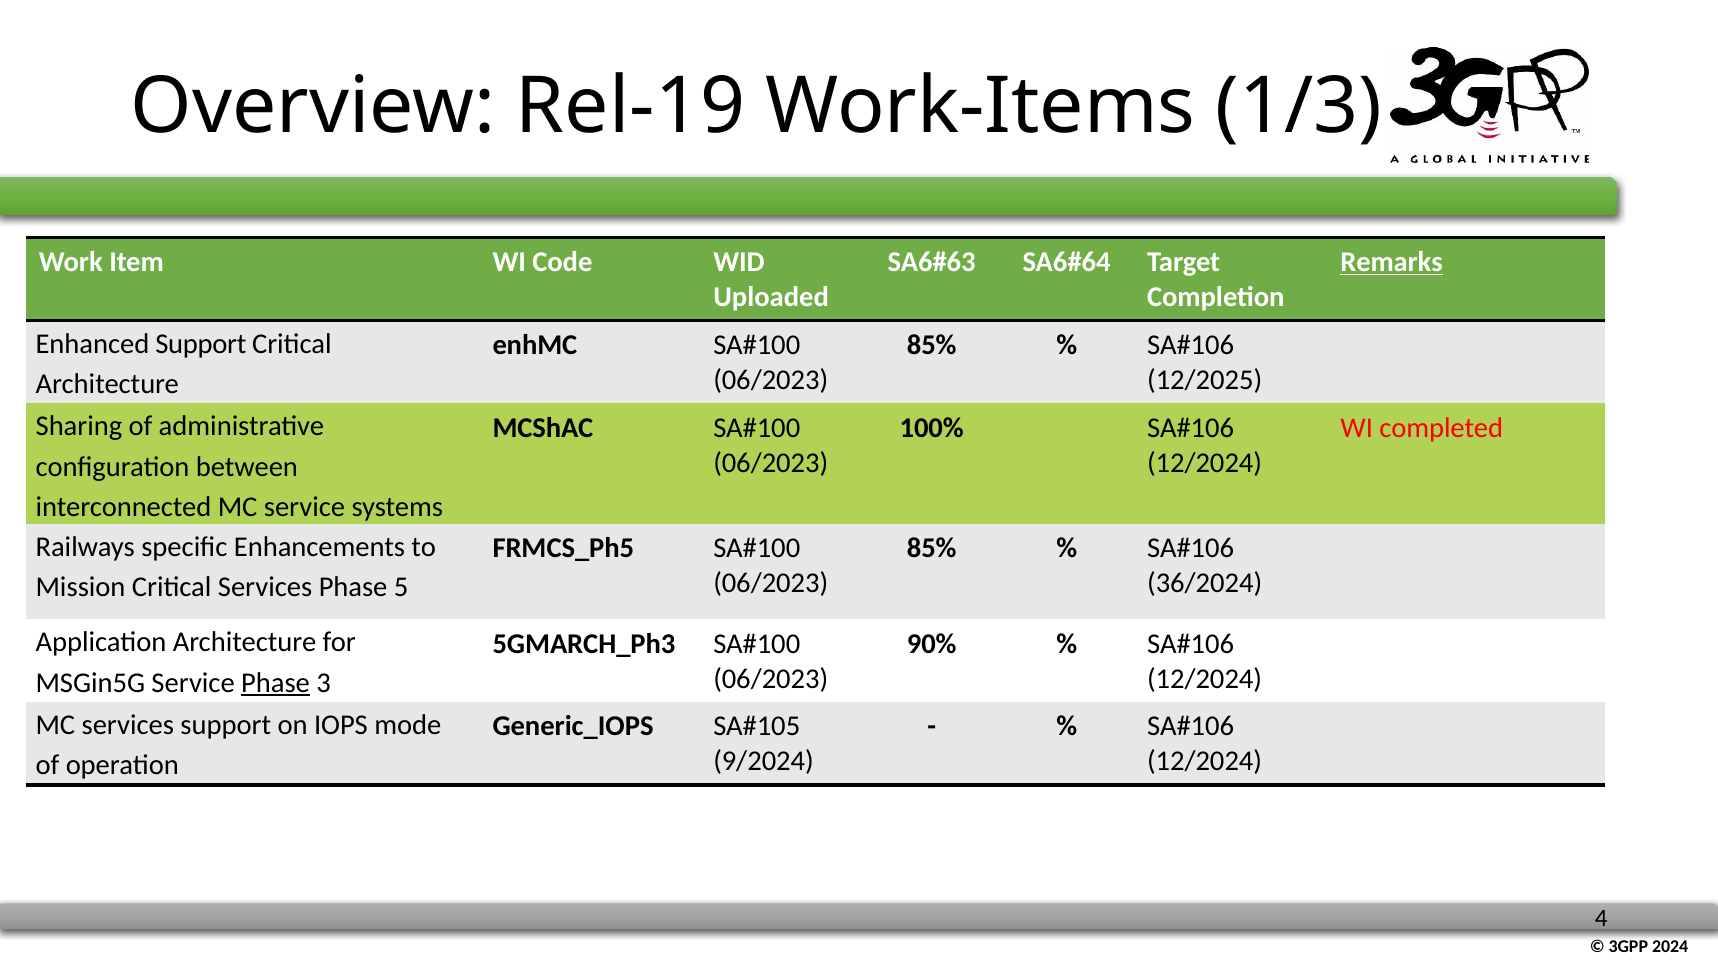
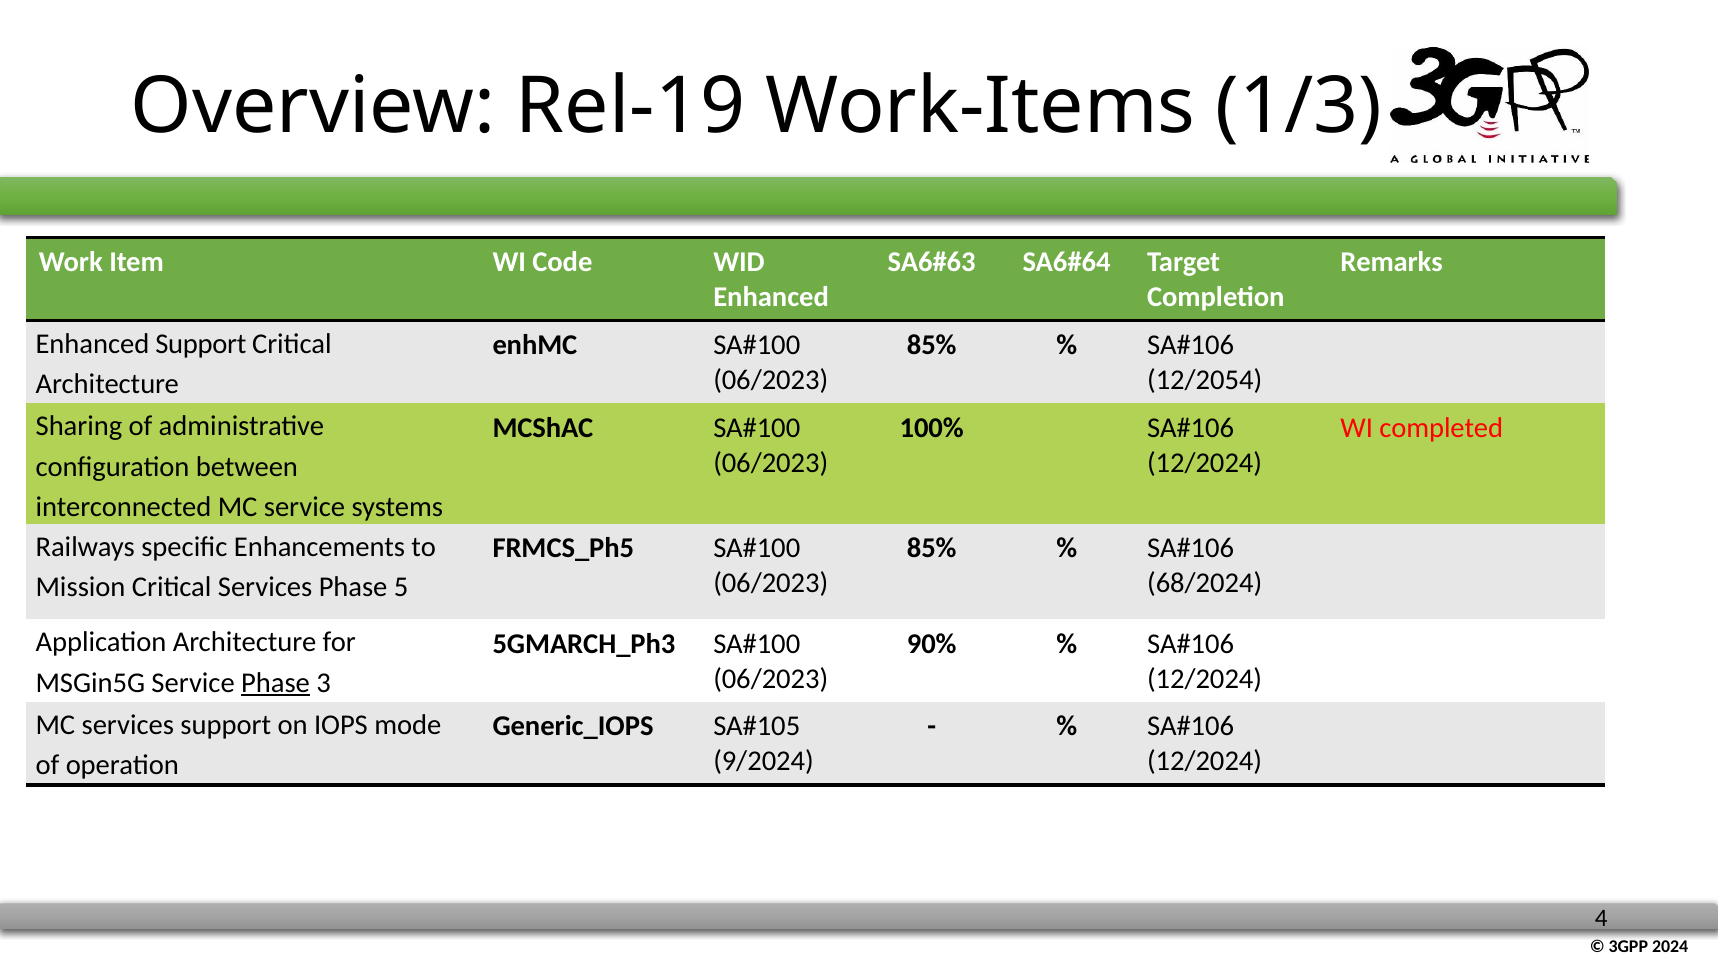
Remarks underline: present -> none (1392, 262)
Uploaded: Uploaded -> Enhanced (771, 297)
12/2025: 12/2025 -> 12/2054 (1205, 380)
36/2024: 36/2024 -> 68/2024 (1205, 584)
